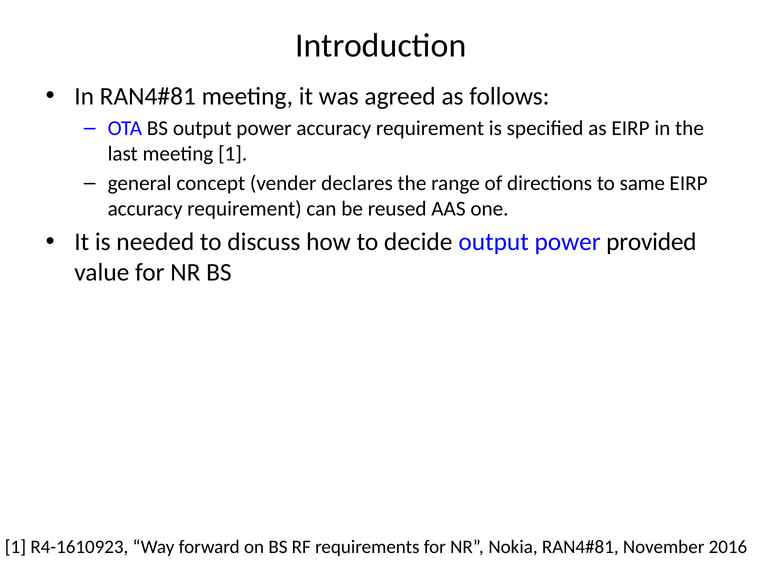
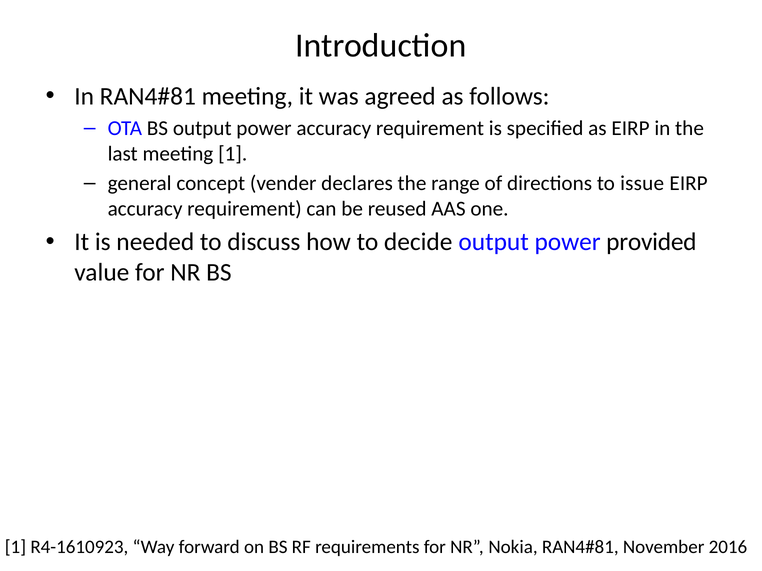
same: same -> issue (642, 184)
